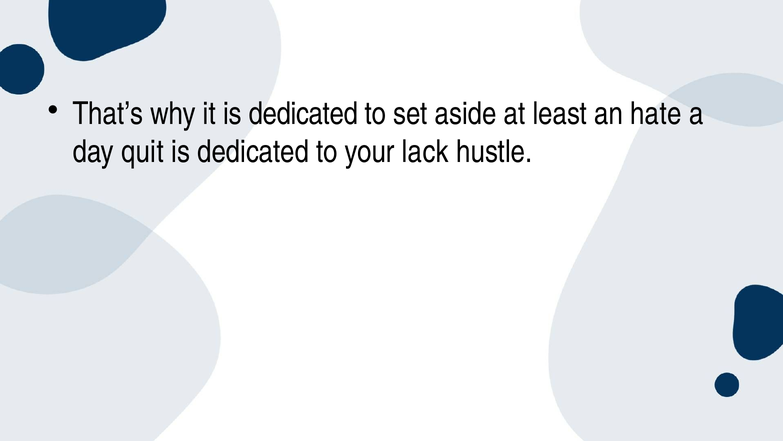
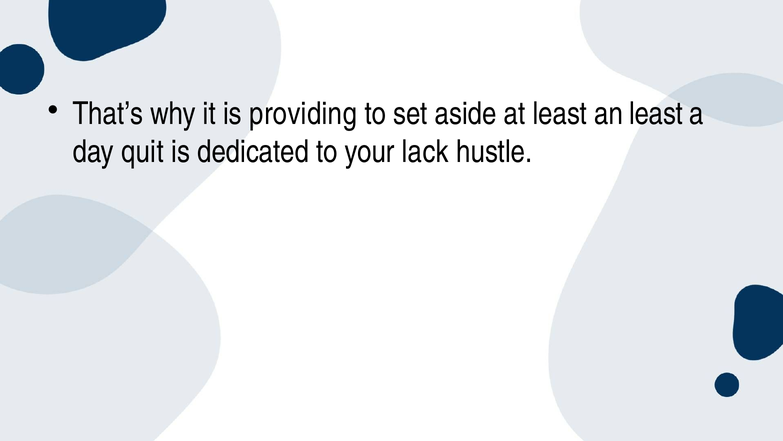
it is dedicated: dedicated -> providing (303, 114)
an hate: hate -> least (656, 114)
